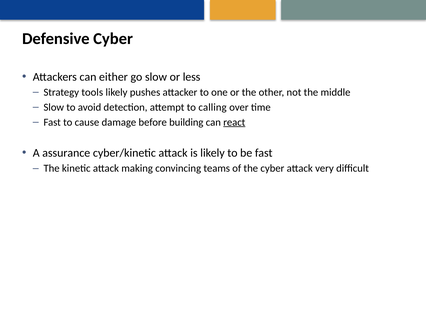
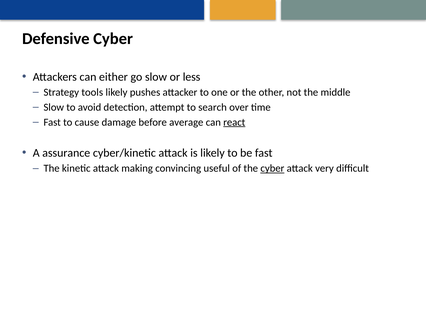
calling: calling -> search (213, 107)
building: building -> average (186, 122)
teams: teams -> useful (217, 169)
cyber underline: none -> present (272, 169)
